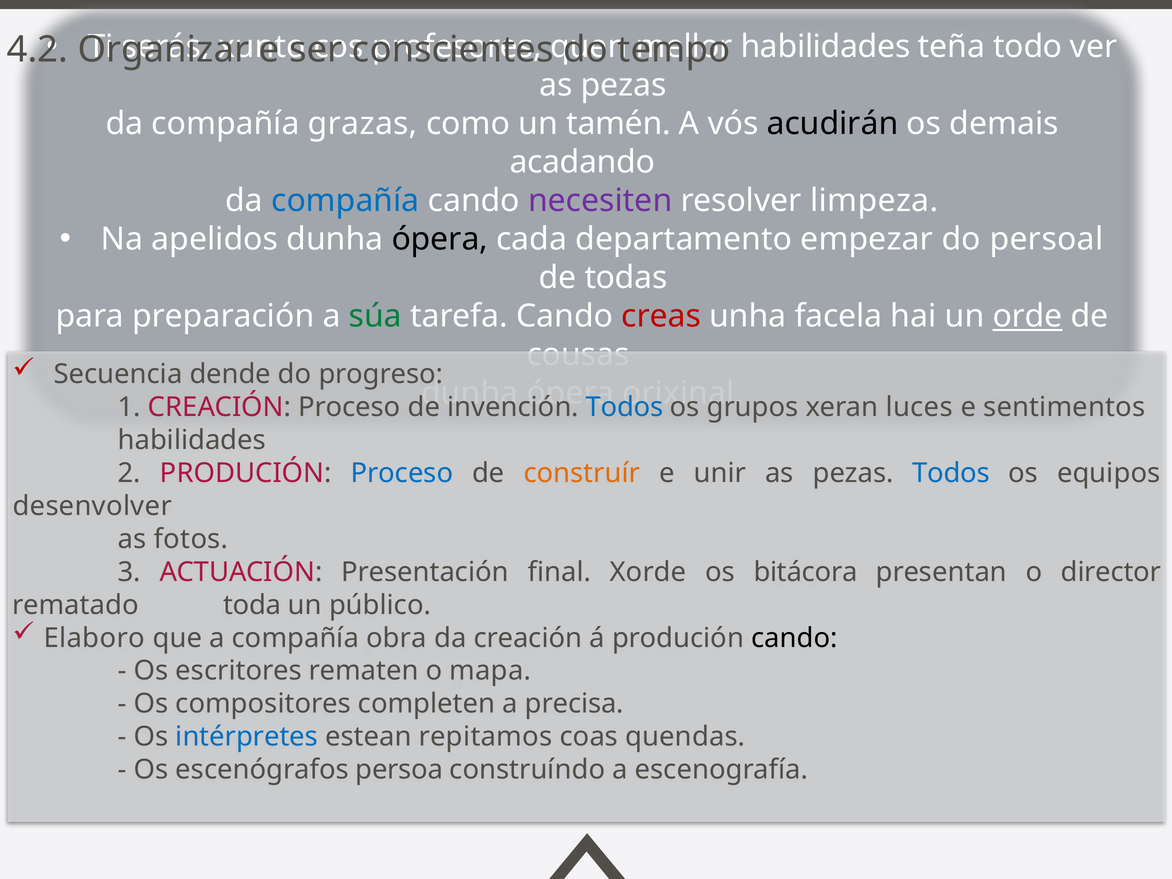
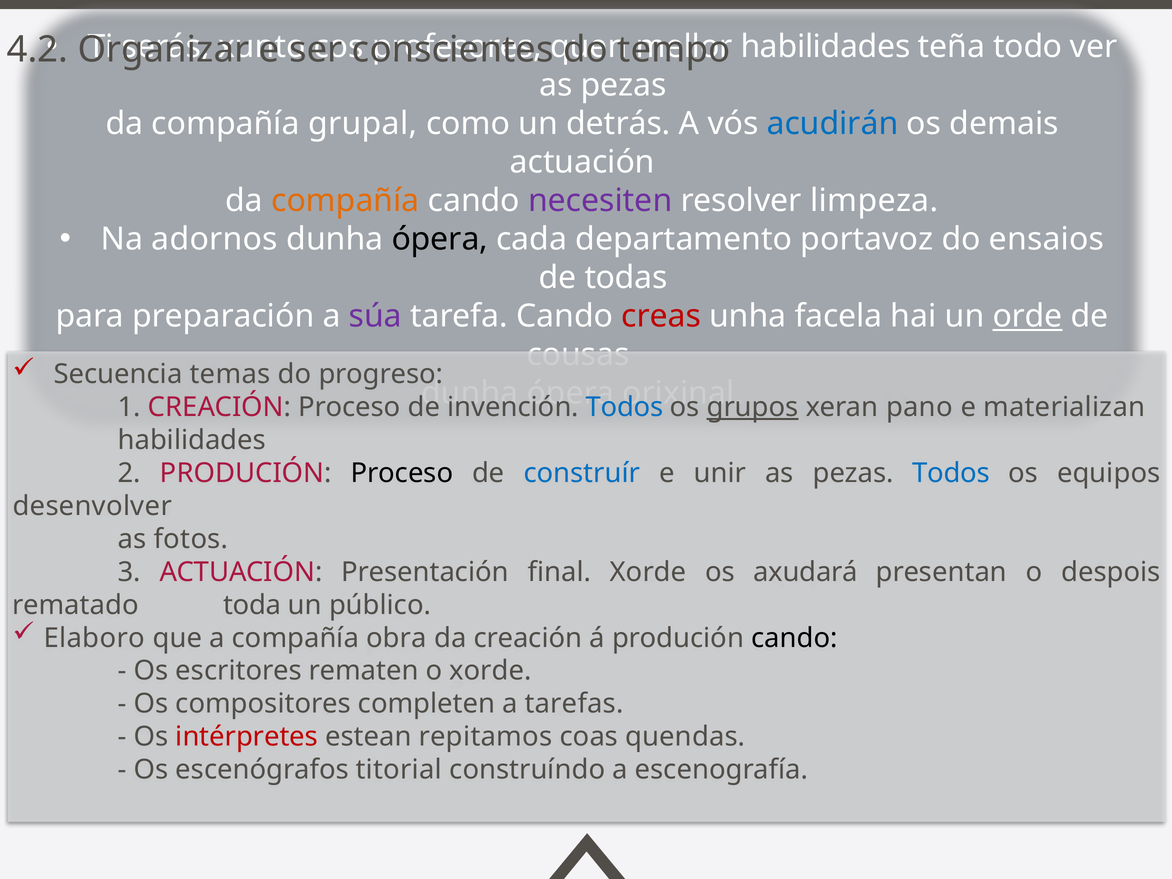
grazas: grazas -> grupal (363, 124)
tamén: tamén -> detrás (618, 124)
acudirán colour: black -> blue (833, 124)
acadando: acadando -> actuación (582, 162)
compañía colour: blue -> orange (345, 201)
apelidos: apelidos -> adornos (215, 239)
empezar: empezar -> portavoz (867, 239)
persoal: persoal -> ensaios (1047, 239)
súa colour: green -> purple (375, 316)
dende: dende -> temas (230, 374)
grupos underline: none -> present (753, 407)
luces: luces -> pano (919, 407)
sentimentos: sentimentos -> materializan (1064, 407)
Proceso colour: blue -> black (402, 473)
construír colour: orange -> blue (582, 473)
bitácora: bitácora -> axudará (806, 572)
director: director -> despois (1111, 572)
o mapa: mapa -> xorde (490, 671)
precisa: precisa -> tarefas (574, 704)
intérpretes colour: blue -> red (247, 737)
persoa: persoa -> titorial (399, 770)
